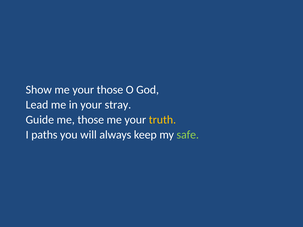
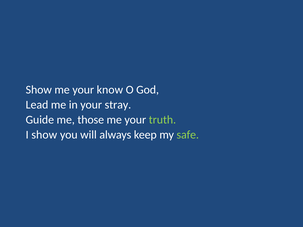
your those: those -> know (110, 90)
truth colour: yellow -> light green (162, 120)
I paths: paths -> show (44, 135)
